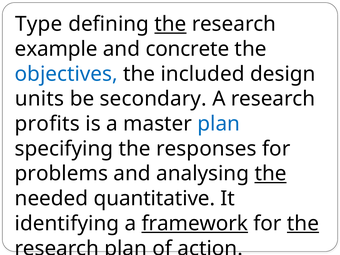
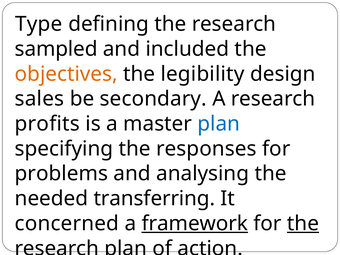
the underline: present -> none (170, 24)
example: example -> sampled (56, 49)
concrete: concrete -> included (187, 49)
objectives colour: blue -> orange (66, 74)
included: included -> legibility (202, 74)
units: units -> sales (39, 99)
the underline: present -> none (271, 174)
quantitative: quantitative -> transferring (154, 199)
identifying: identifying -> concerned (67, 223)
